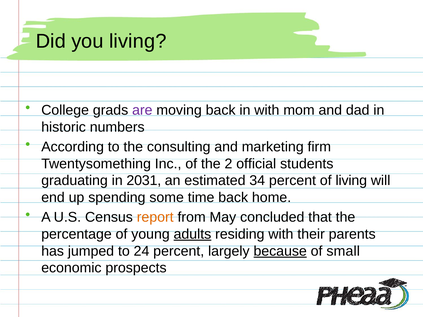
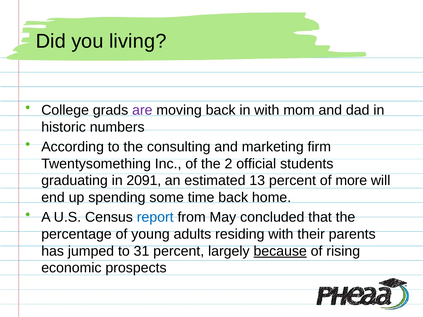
2031: 2031 -> 2091 (144, 181)
34: 34 -> 13 (257, 181)
of living: living -> more (351, 181)
report colour: orange -> blue (155, 217)
adults underline: present -> none (192, 234)
24: 24 -> 31 (142, 251)
small: small -> rising (343, 251)
